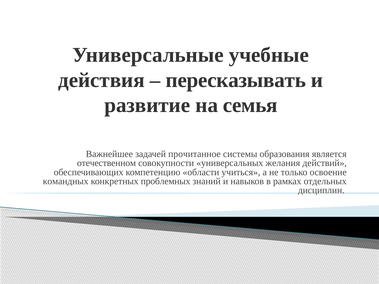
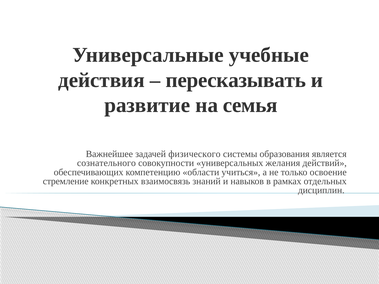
прочитанное: прочитанное -> физического (194, 154)
отечественном: отечественном -> сознательного (106, 163)
командных: командных -> стремление (66, 181)
проблемных: проблемных -> взаимосвязь (166, 181)
